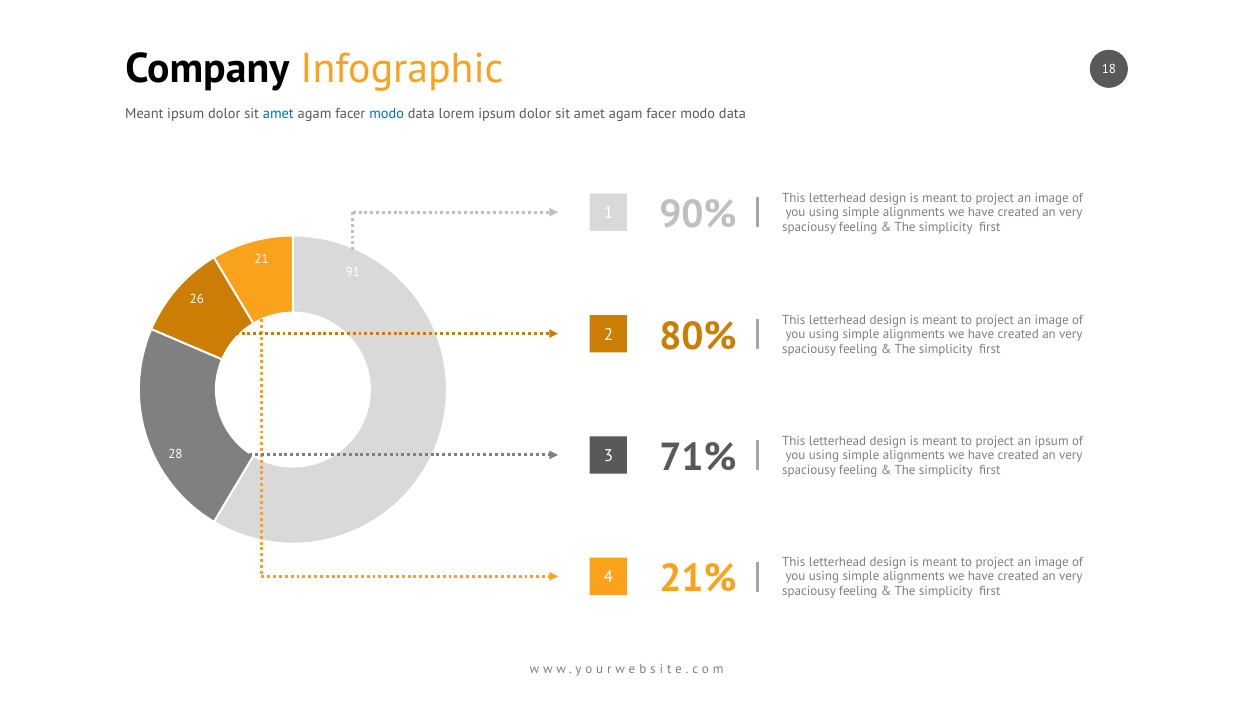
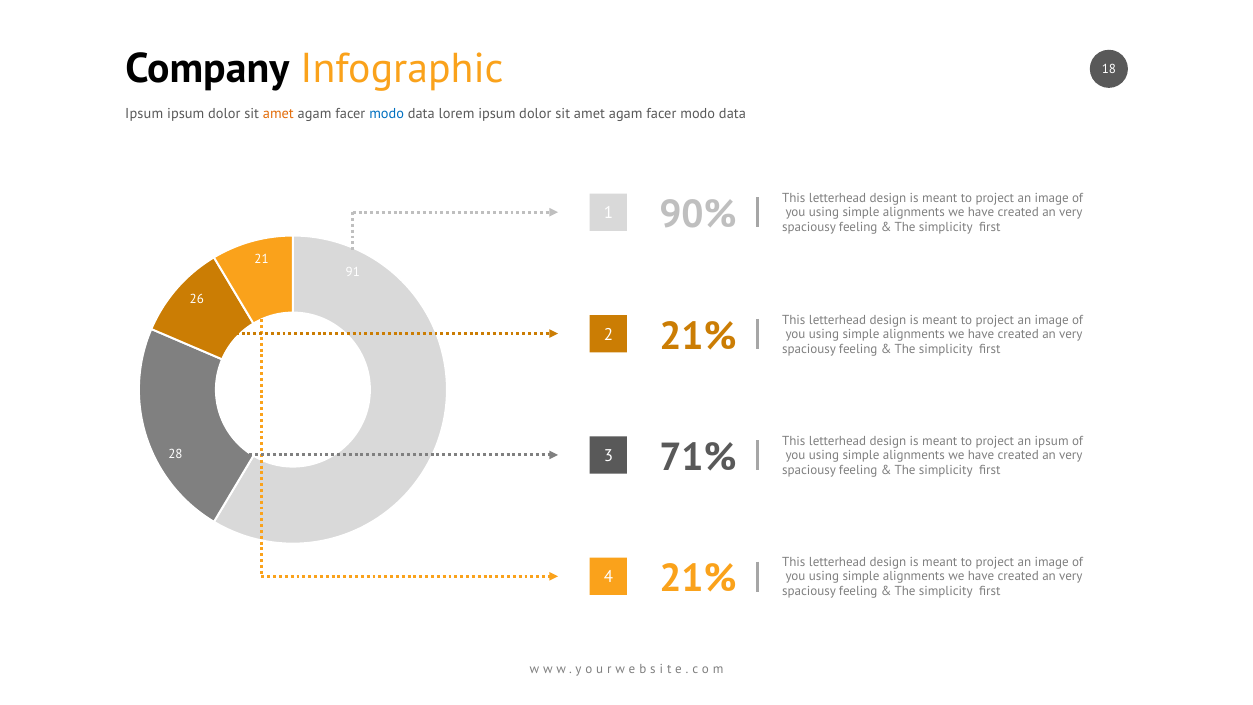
Meant: Meant -> Ipsum (144, 114)
amet colour: blue -> orange (278, 114)
80%: 80% -> 21% (698, 336)
